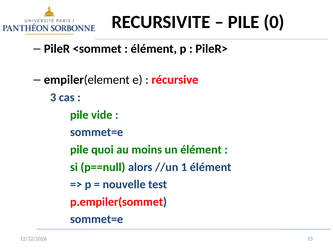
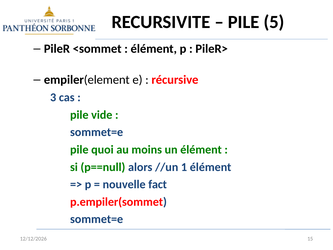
0: 0 -> 5 (274, 22)
test: test -> fact (158, 184)
